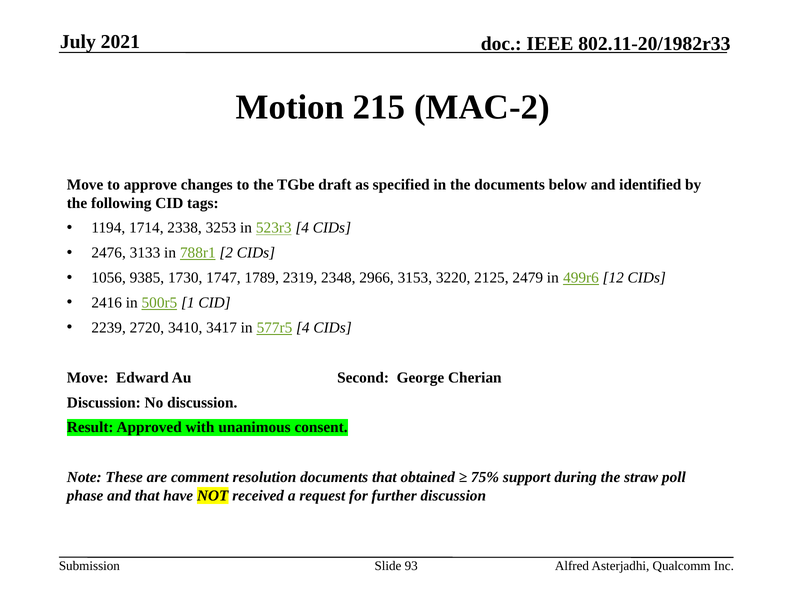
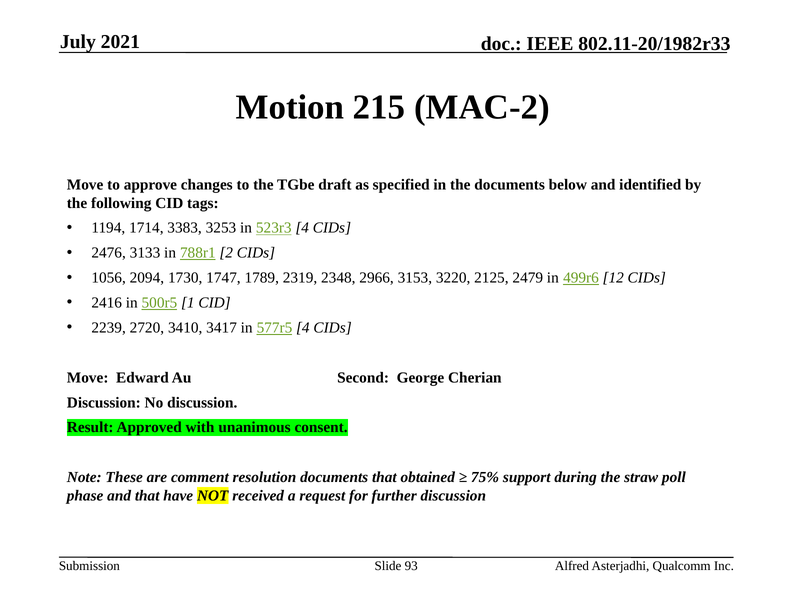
2338: 2338 -> 3383 (185, 228)
9385: 9385 -> 2094 (147, 278)
